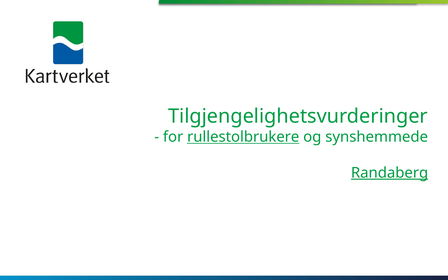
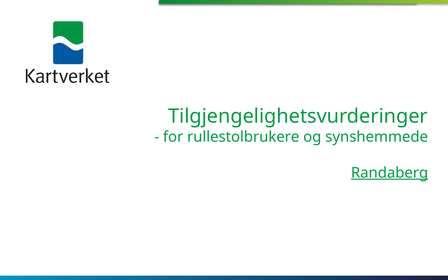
rullestolbrukere underline: present -> none (243, 137)
